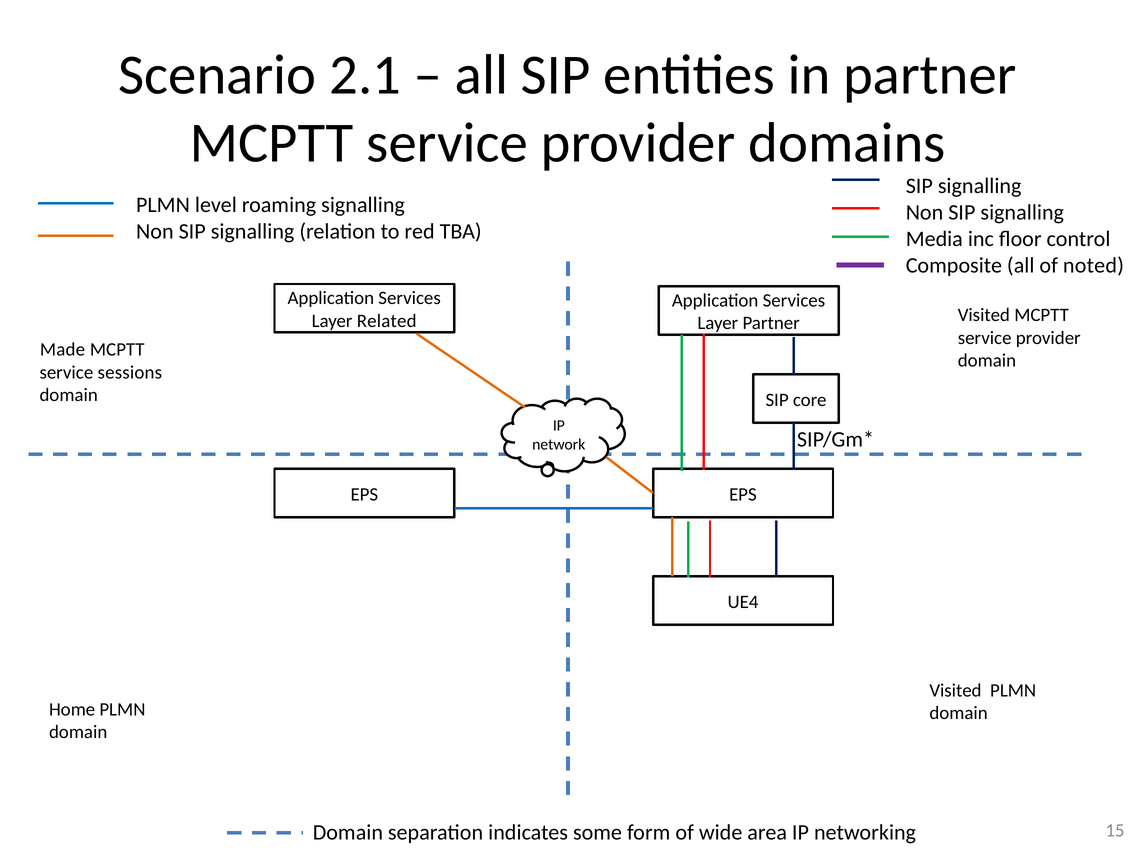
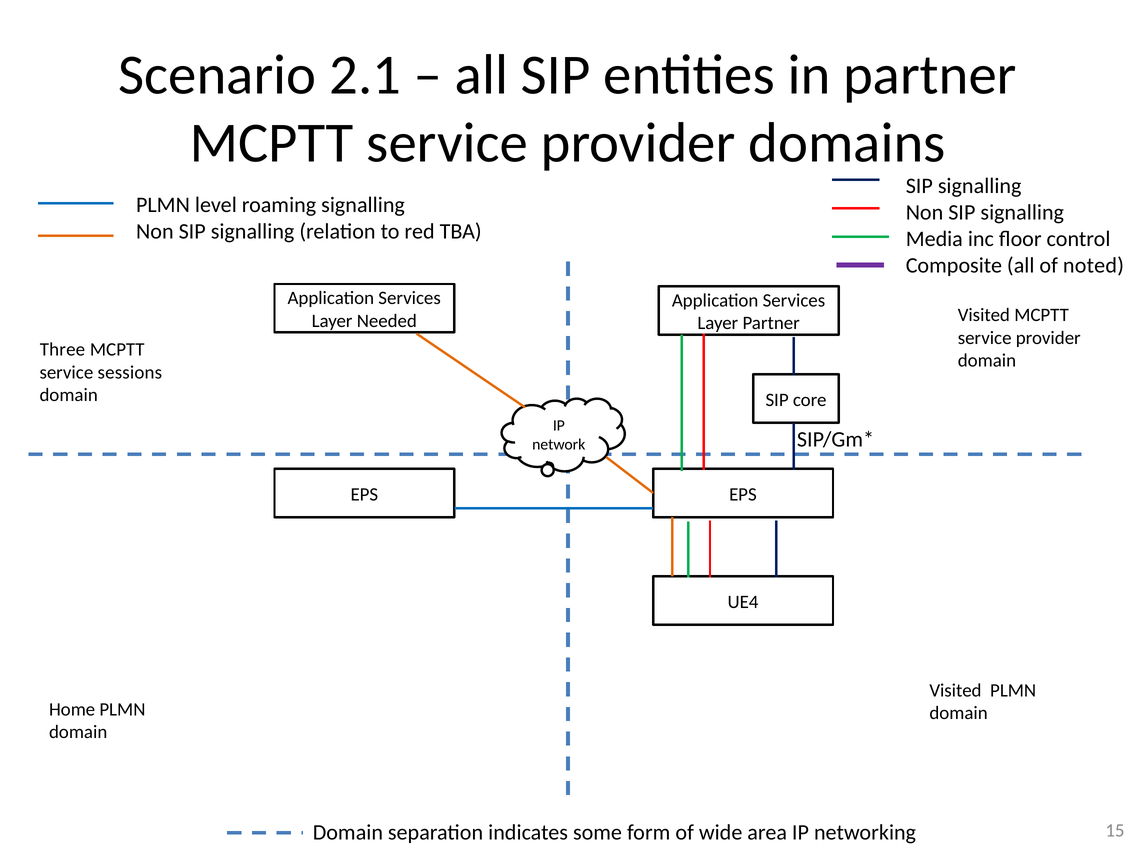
Related: Related -> Needed (387, 321)
Made: Made -> Three (62, 350)
